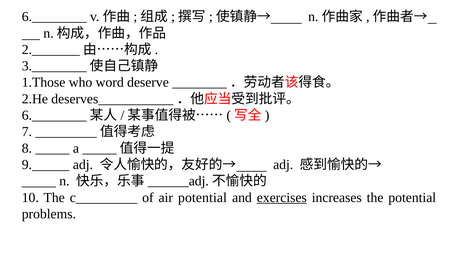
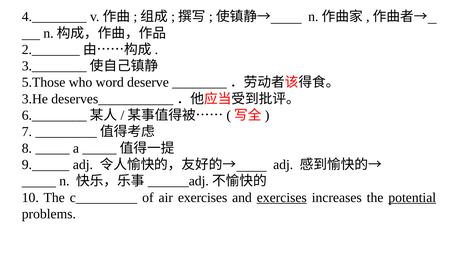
6.________: 6.________ -> 4.________ (54, 17)
1.Those: 1.Those -> 5.Those (44, 82)
2.He: 2.He -> 3.He (35, 99)
air potential: potential -> exercises (203, 197)
potential underline: none -> present (412, 197)
